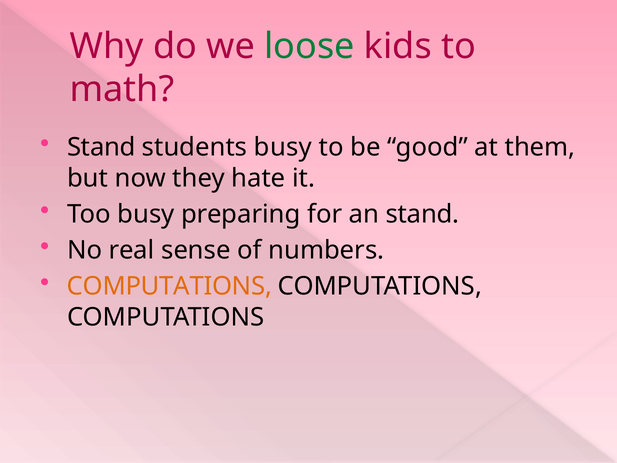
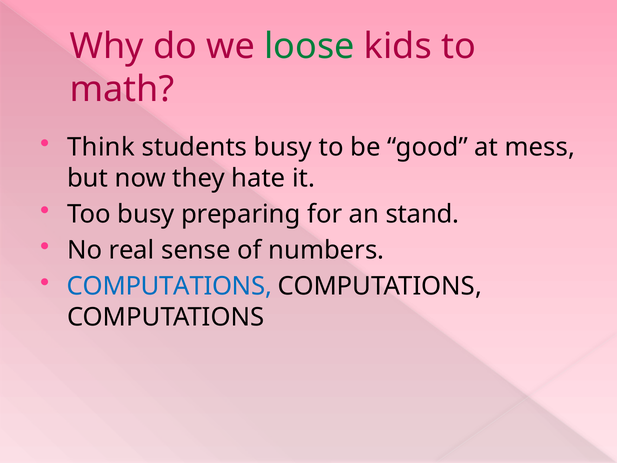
Stand: Stand -> Think (101, 147)
them: them -> mess (540, 147)
COMPUTATIONS colour: orange -> blue (169, 286)
